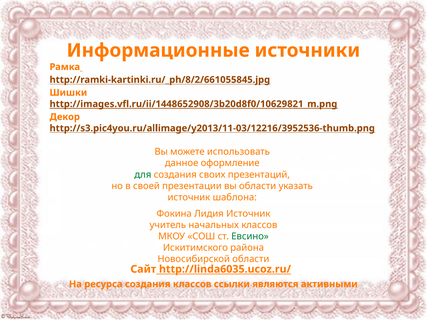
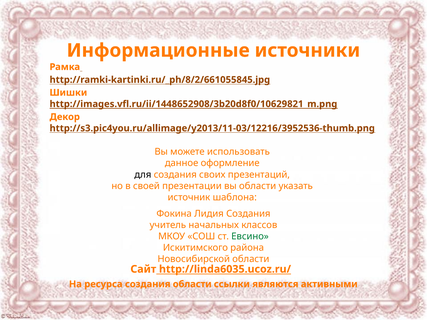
для colour: green -> black (143, 175)
Лидия Источник: Источник -> Создания (248, 214)
создания классов: классов -> области (192, 284)
